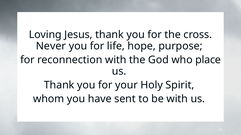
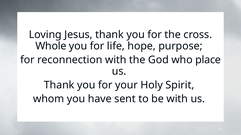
Never: Never -> Whole (51, 46)
